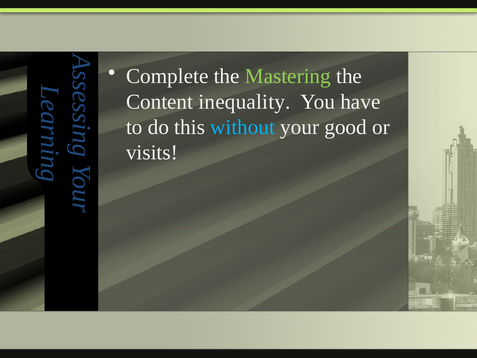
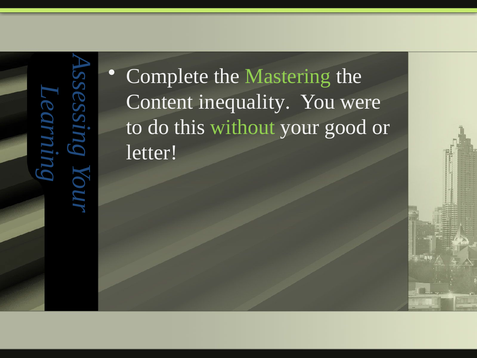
have: have -> were (360, 102)
without colour: light blue -> light green (243, 127)
visits: visits -> letter (152, 153)
